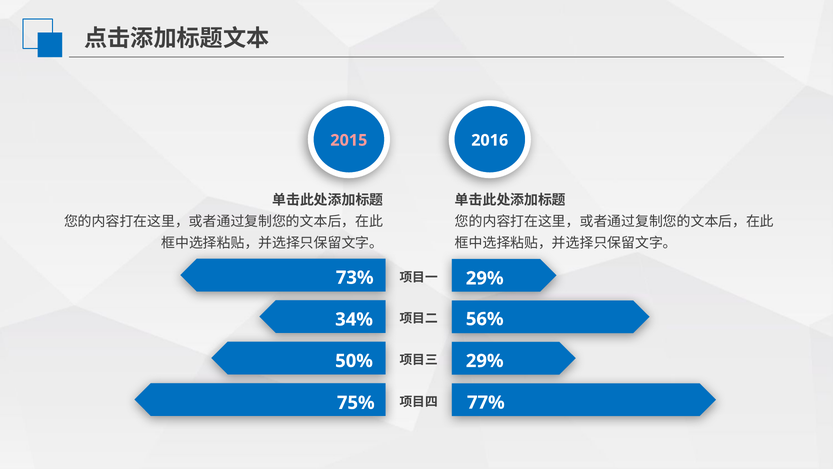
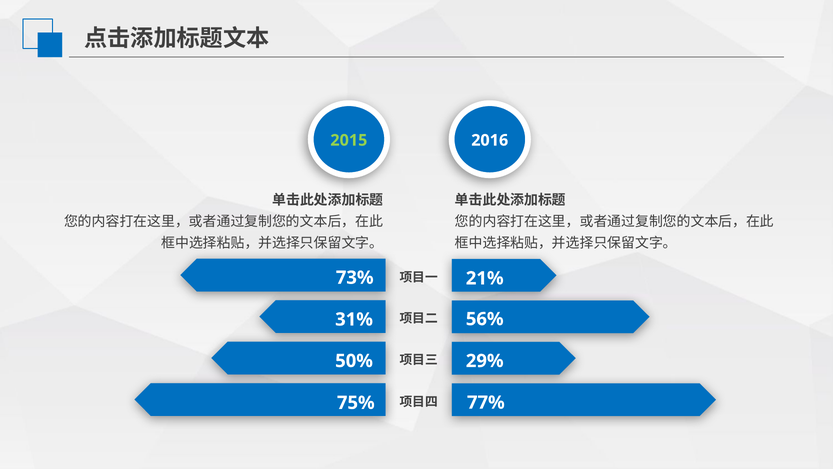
2015 colour: pink -> light green (349, 140)
29%: 29% -> 21% (485, 278)
34%: 34% -> 31% (354, 319)
